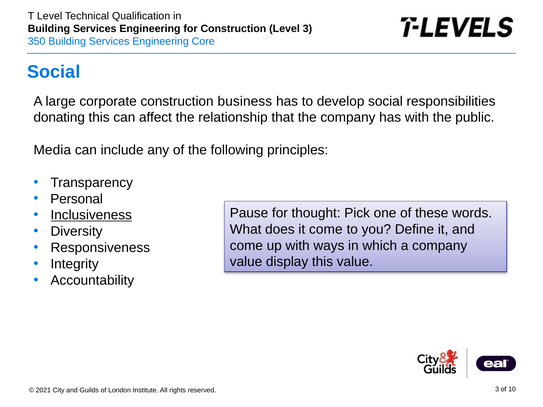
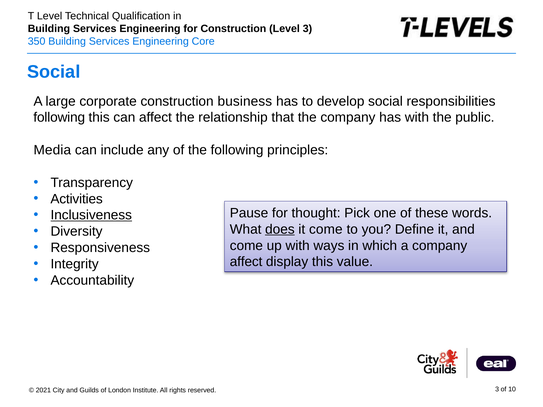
donating: donating -> following (59, 118)
Personal: Personal -> Activities (77, 199)
does underline: none -> present (280, 229)
value: value -> affect (246, 262)
